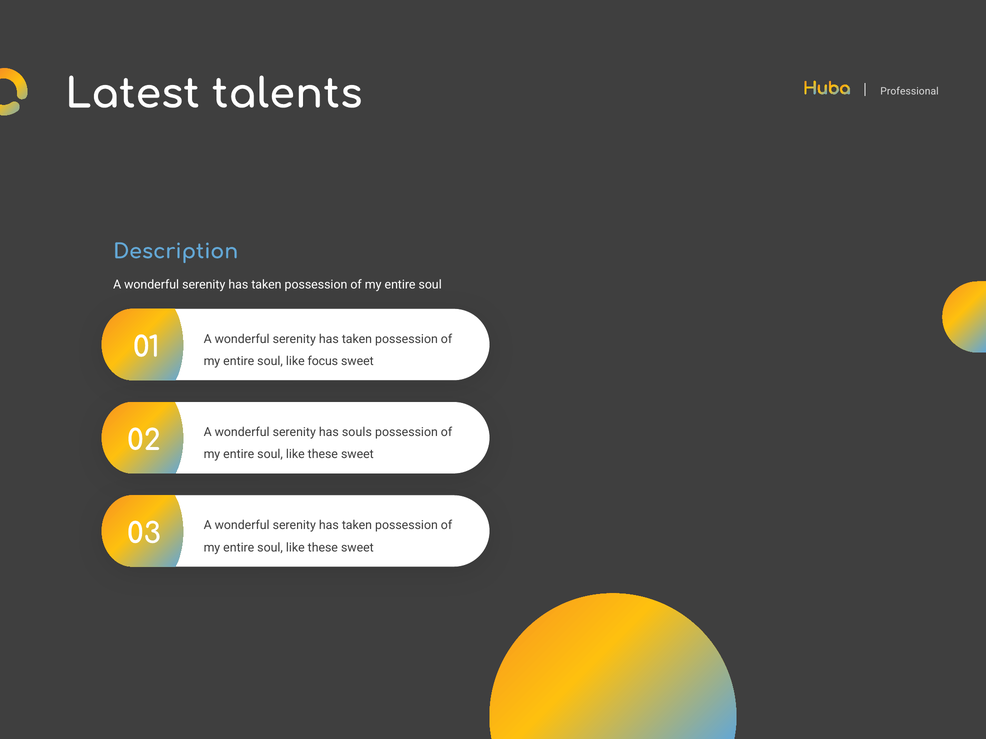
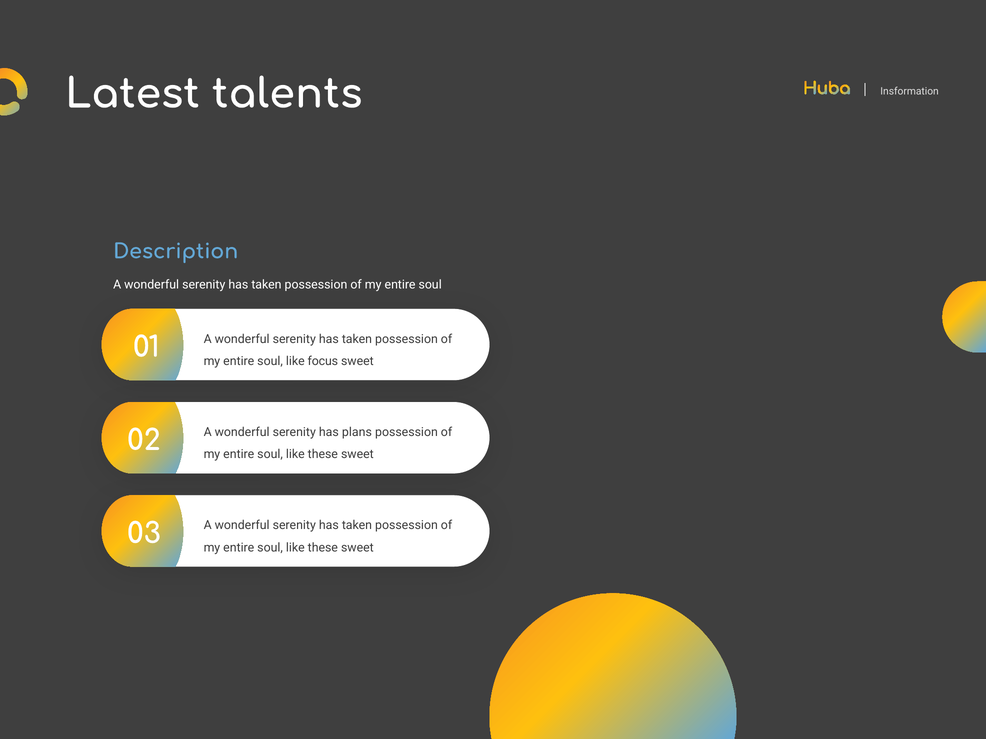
Professional: Professional -> Insformation (910, 91)
souls: souls -> plans (357, 432)
